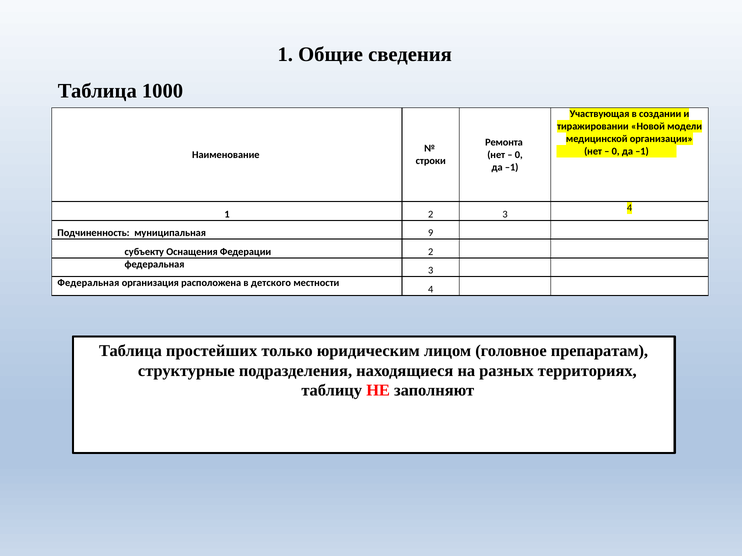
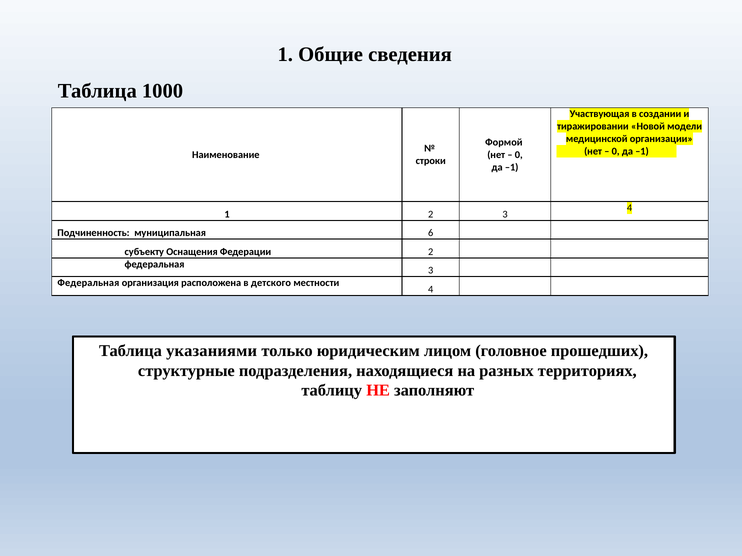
Ремонта: Ремонта -> Формой (504, 142)
9: 9 -> 6 (431, 233)
простейших: простейших -> указаниями (212, 351)
препаратам: препаратам -> прошедших (599, 351)
